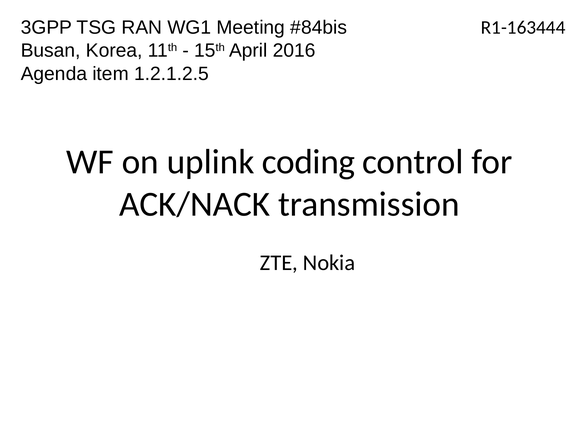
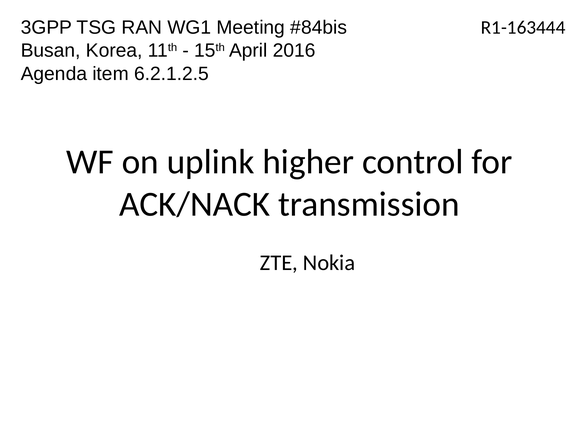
1.2.1.2.5: 1.2.1.2.5 -> 6.2.1.2.5 (171, 74)
coding: coding -> higher (308, 162)
